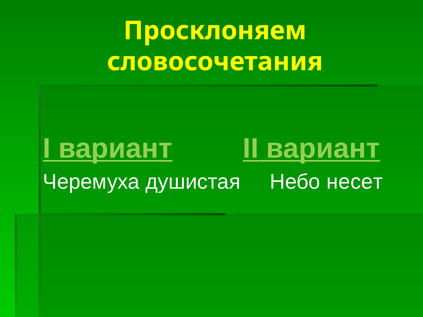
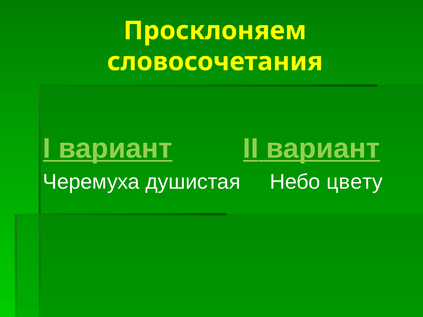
несет: несет -> цвету (355, 182)
